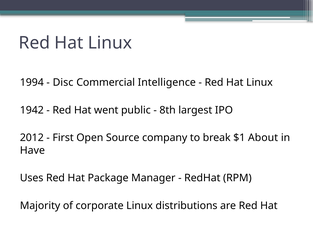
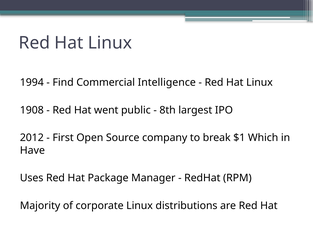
Disc: Disc -> Find (63, 82)
1942: 1942 -> 1908 (32, 110)
About: About -> Which (263, 138)
